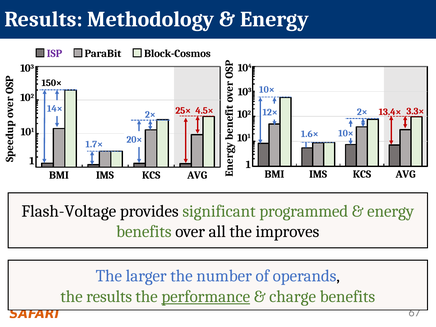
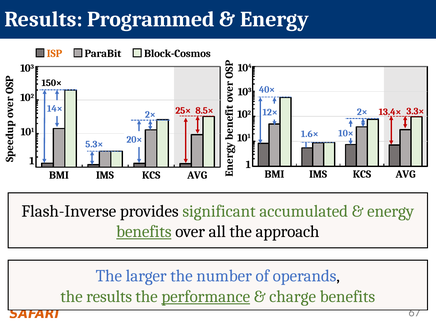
Methodology: Methodology -> Programmed (151, 19)
ISP colour: purple -> orange (54, 54)
10×: 10× -> 40× (267, 89)
4.5×: 4.5× -> 8.5× (204, 111)
1.7×: 1.7× -> 5.3× (94, 144)
Flash-Voltage: Flash-Voltage -> Flash-Inverse (69, 211)
programmed: programmed -> accumulated (304, 211)
benefits underline: none -> present (144, 232)
improves: improves -> approach (287, 232)
